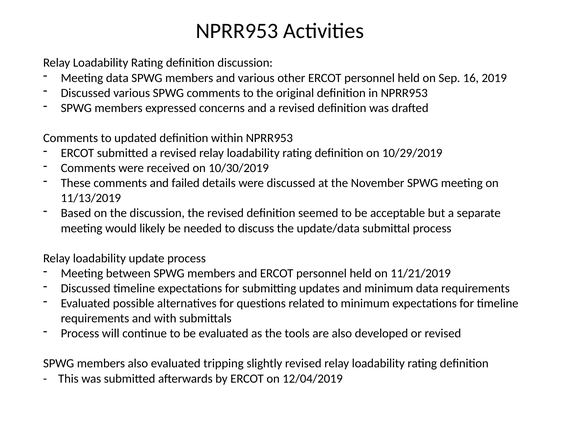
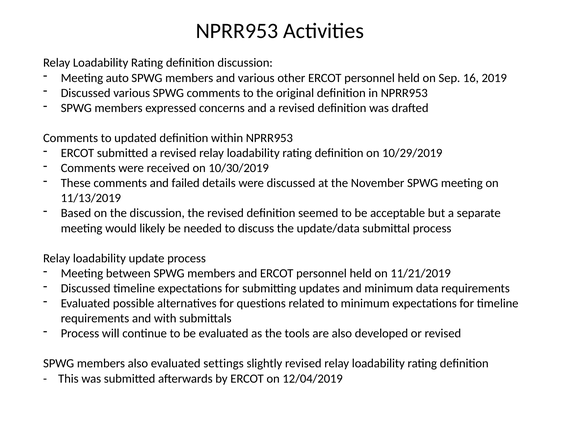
Meeting data: data -> auto (117, 78)
tripping: tripping -> settings (224, 364)
